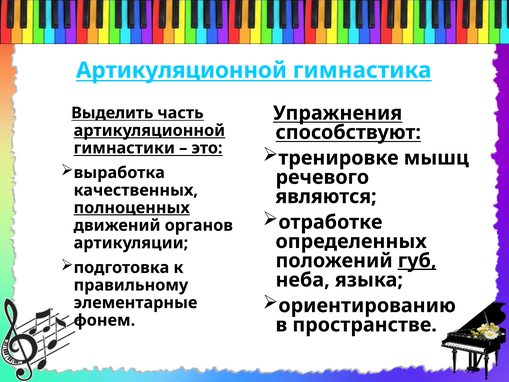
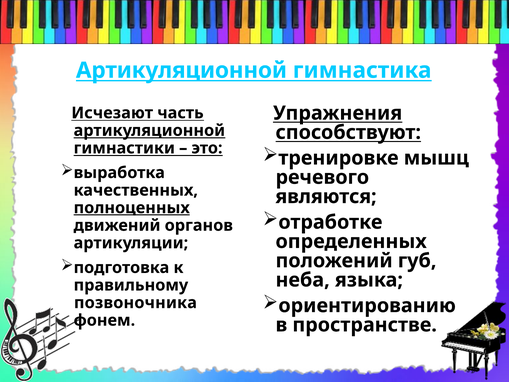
Выделить: Выделить -> Исчезают (112, 113)
губ underline: present -> none (417, 261)
элементарные: элементарные -> позвоночника (135, 303)
